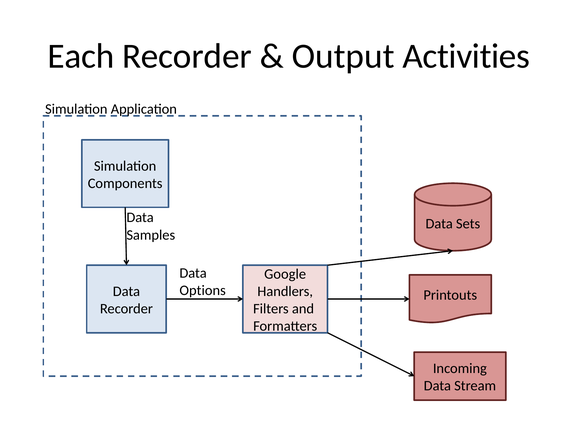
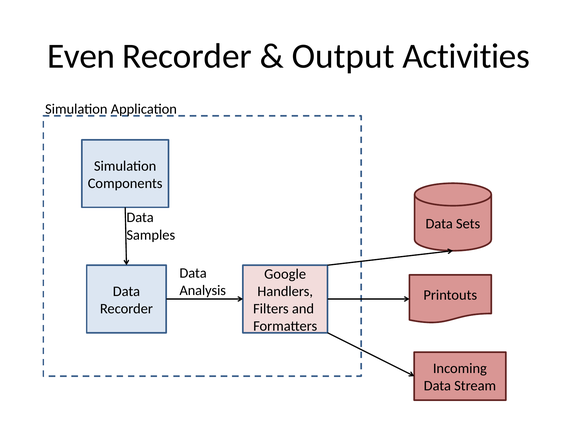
Each: Each -> Even (81, 56)
Options: Options -> Analysis (203, 290)
